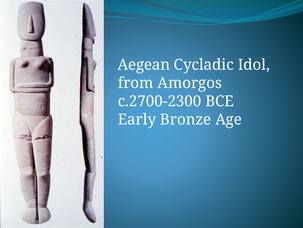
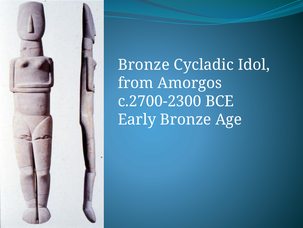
Aegean: Aegean -> Bronze (144, 65)
